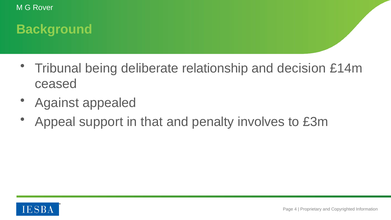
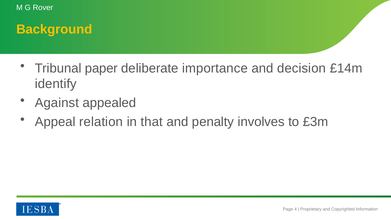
Background colour: light green -> yellow (54, 29)
being: being -> paper (101, 68)
relationship: relationship -> importance (215, 68)
ceased: ceased -> identify (56, 84)
support: support -> relation (101, 122)
